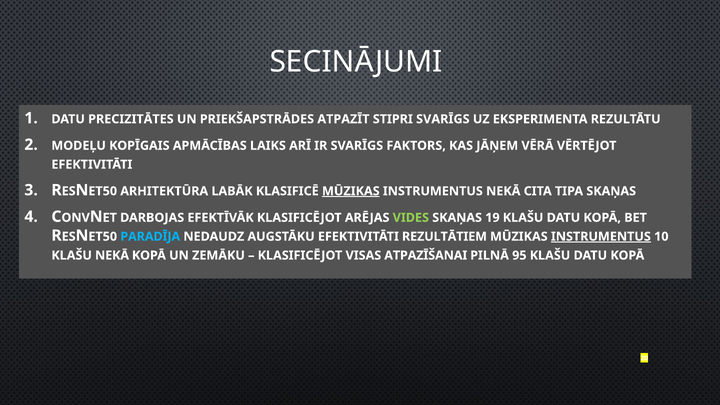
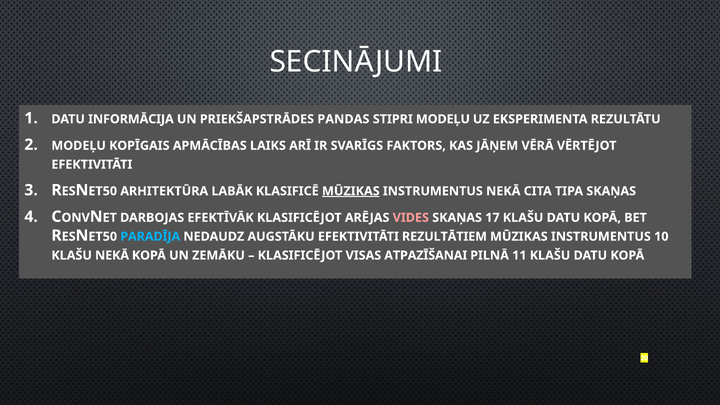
PRECIZITĀTES: PRECIZITĀTES -> INFORMĀCIJA (131, 119)
ATPAZĪT: ATPAZĪT -> PANDAS (343, 119)
STIPRI SVARĪGS: SVARĪGS -> MODEĻU (443, 119)
VIDES colour: light green -> pink (411, 218)
19: 19 -> 17 (492, 218)
INSTRUMENTUS underline: present -> none (601, 237)
95: 95 -> 11 (519, 255)
